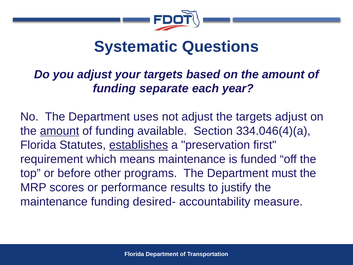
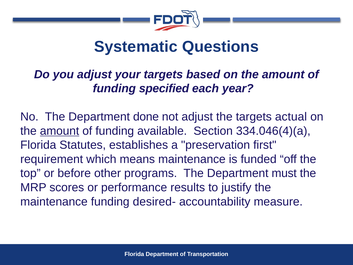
separate: separate -> specified (164, 88)
uses: uses -> done (146, 117)
targets adjust: adjust -> actual (291, 117)
establishes underline: present -> none (139, 145)
